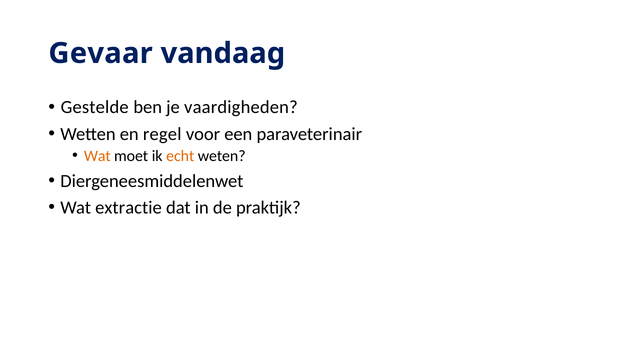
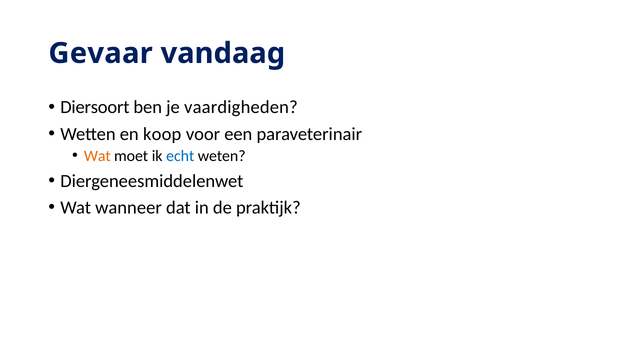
Gestelde: Gestelde -> Diersoort (95, 107)
regel: regel -> koop (162, 134)
echt colour: orange -> blue (180, 156)
extractie: extractie -> wanneer (128, 208)
